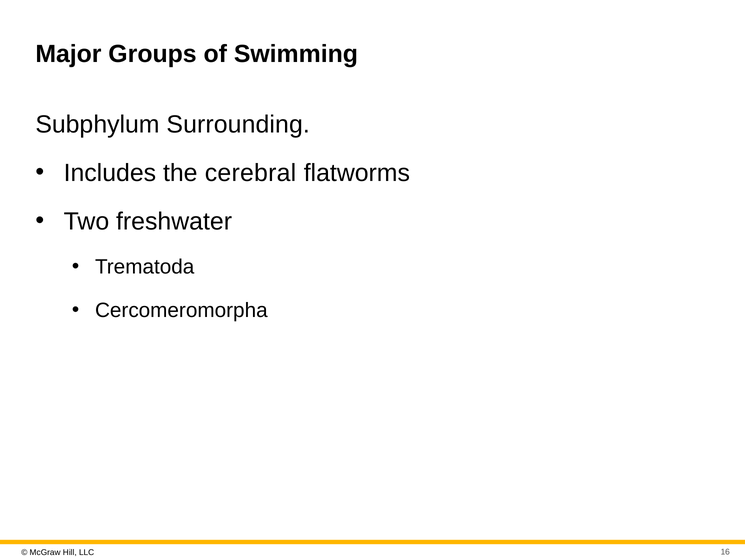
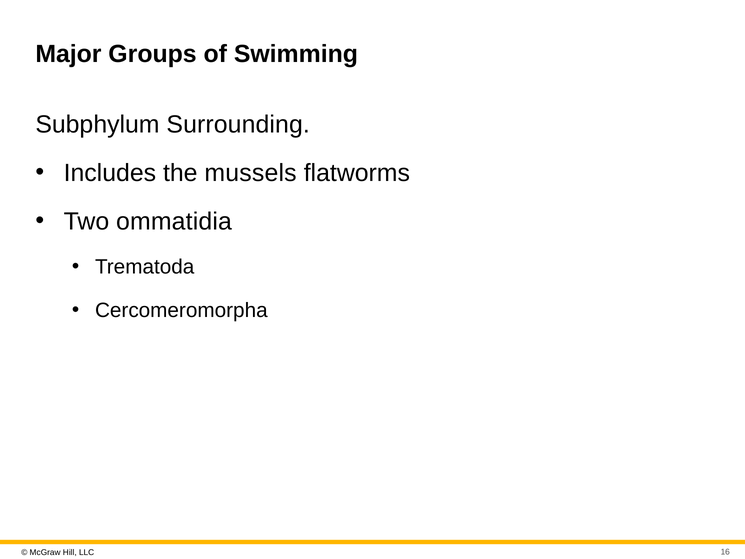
cerebral: cerebral -> mussels (251, 173)
freshwater: freshwater -> ommatidia (174, 221)
